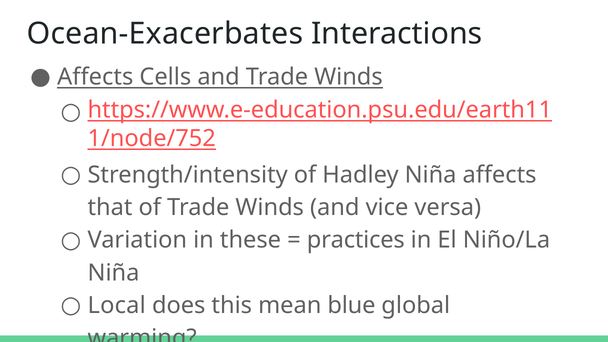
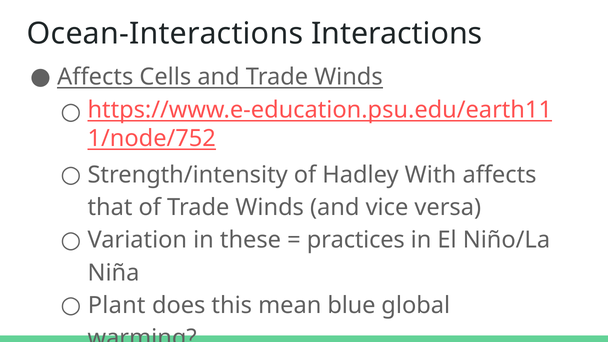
Ocean-Exacerbates: Ocean-Exacerbates -> Ocean-Interactions (165, 34)
Hadley Niña: Niña -> With (430, 175)
Local: Local -> Plant (117, 305)
